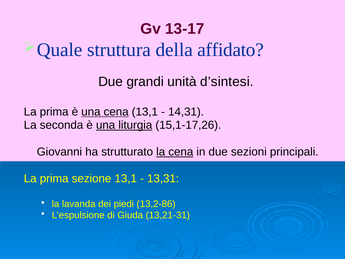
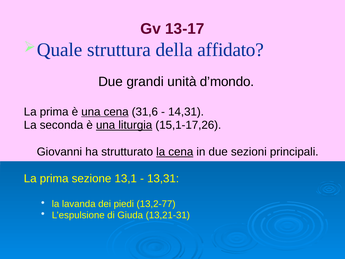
d’sintesi: d’sintesi -> d’mondo (227, 82)
cena 13,1: 13,1 -> 31,6 (145, 112)
13,2-86: 13,2-86 -> 13,2-77 (156, 204)
